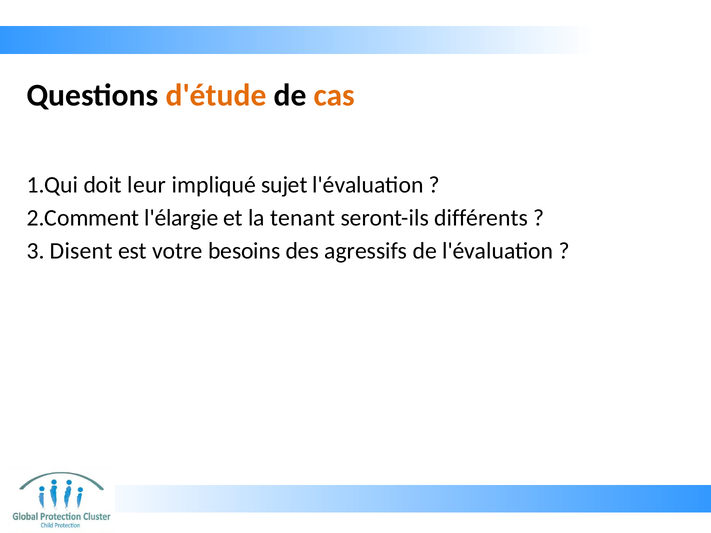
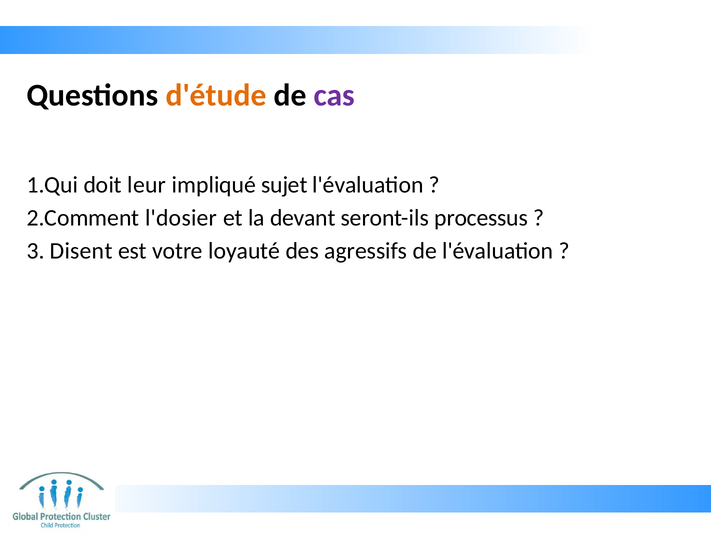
cas colour: orange -> purple (334, 95)
l'élargie: l'élargie -> l'dosier (181, 218)
tenant: tenant -> devant (303, 218)
différents: différents -> processus (481, 218)
besoins: besoins -> loyauté (244, 251)
